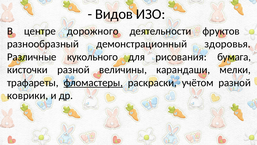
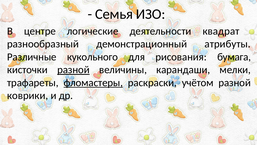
Видов: Видов -> Семья (114, 14)
дорожного: дорожного -> логические (93, 31)
фруктов: фруктов -> квадрат (221, 31)
здоровья: здоровья -> атрибуты (228, 44)
разной underline: none -> present (73, 70)
